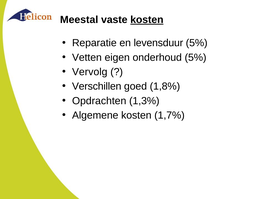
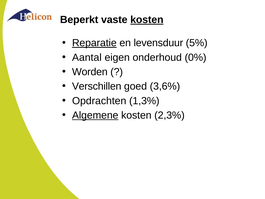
Meestal: Meestal -> Beperkt (79, 20)
Reparatie underline: none -> present (94, 43)
Vetten: Vetten -> Aantal (87, 57)
onderhoud 5%: 5% -> 0% (196, 57)
Vervolg: Vervolg -> Worden (90, 72)
1,8%: 1,8% -> 3,6% (165, 86)
Algemene underline: none -> present (95, 115)
1,7%: 1,7% -> 2,3% (169, 115)
